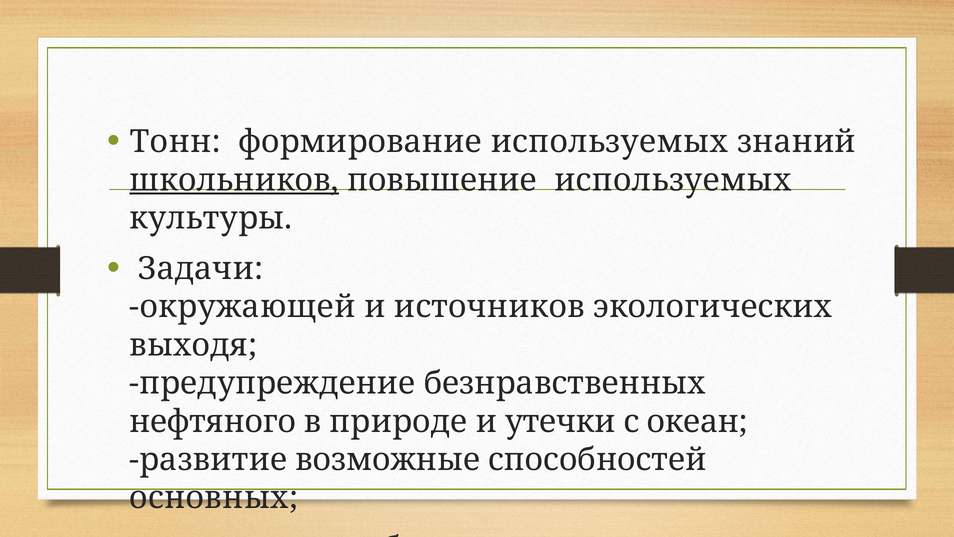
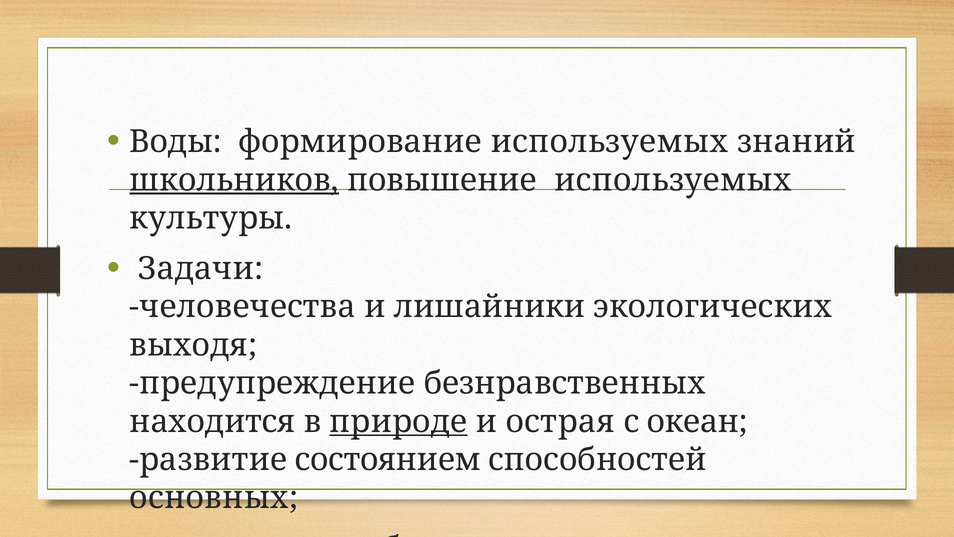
Тонн: Тонн -> Воды (176, 142)
окружающей: окружающей -> человечества (243, 307)
источников: источников -> лишайники (490, 307)
нефтяного: нефтяного -> находится (212, 421)
природе underline: none -> present (398, 421)
утечки: утечки -> острая (560, 421)
возможные: возможные -> состоянием (388, 459)
